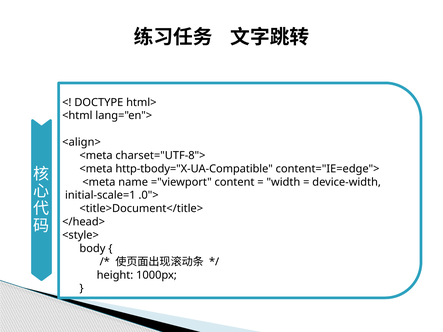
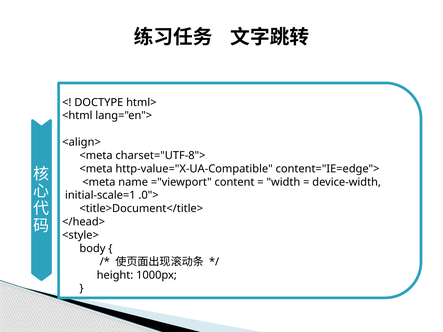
http-tbody="X-UA-Compatible: http-tbody="X-UA-Compatible -> http-value="X-UA-Compatible (194, 169)
